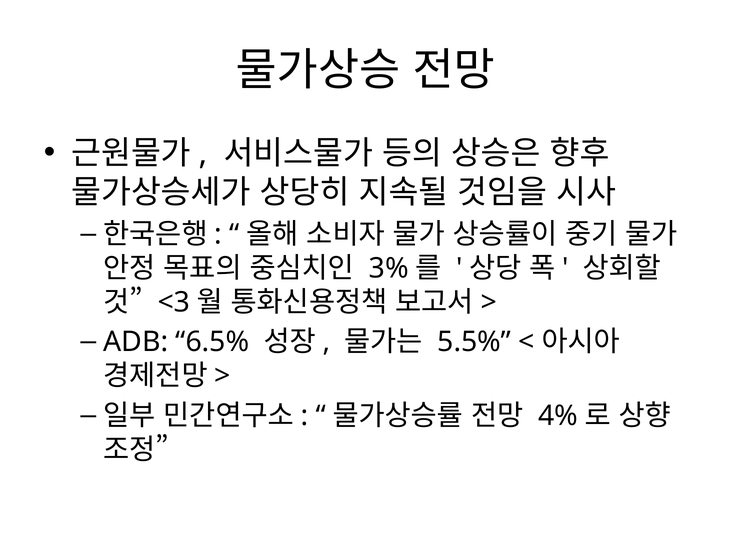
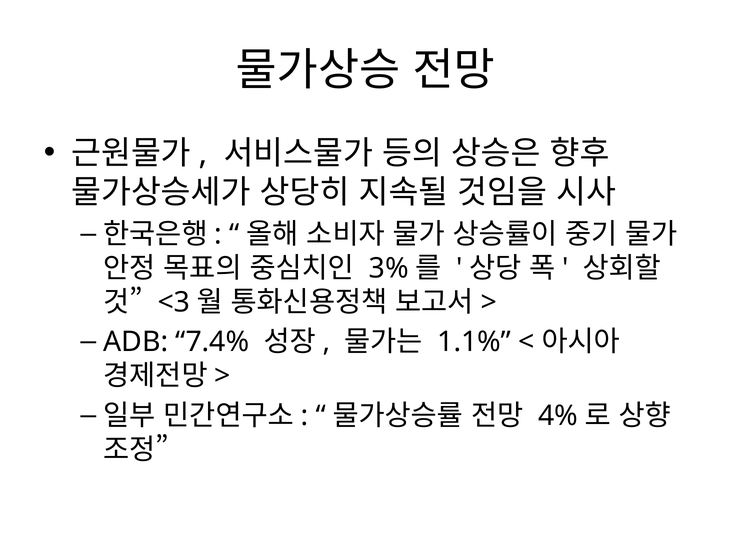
6.5%: 6.5% -> 7.4% (212, 342)
5.5%: 5.5% -> 1.1% (474, 342)
